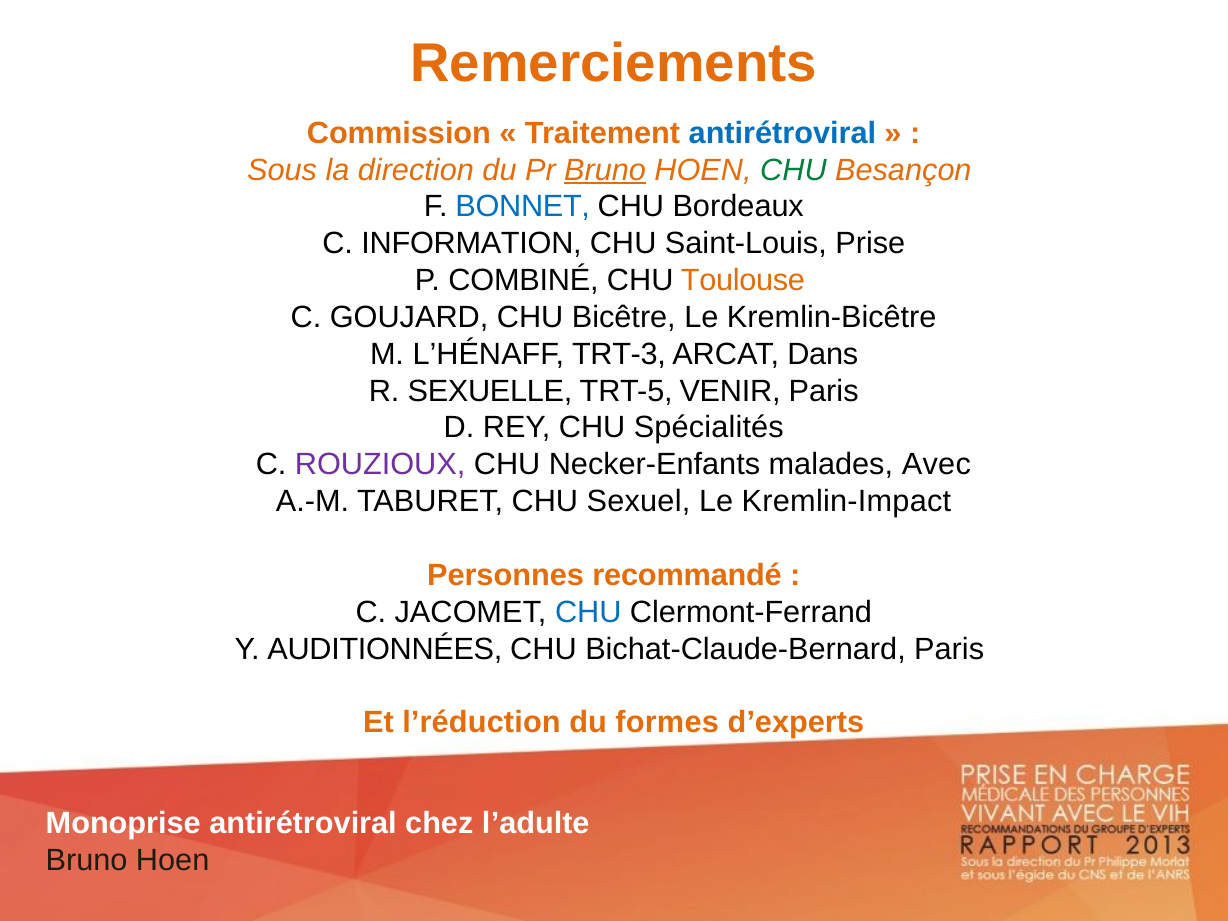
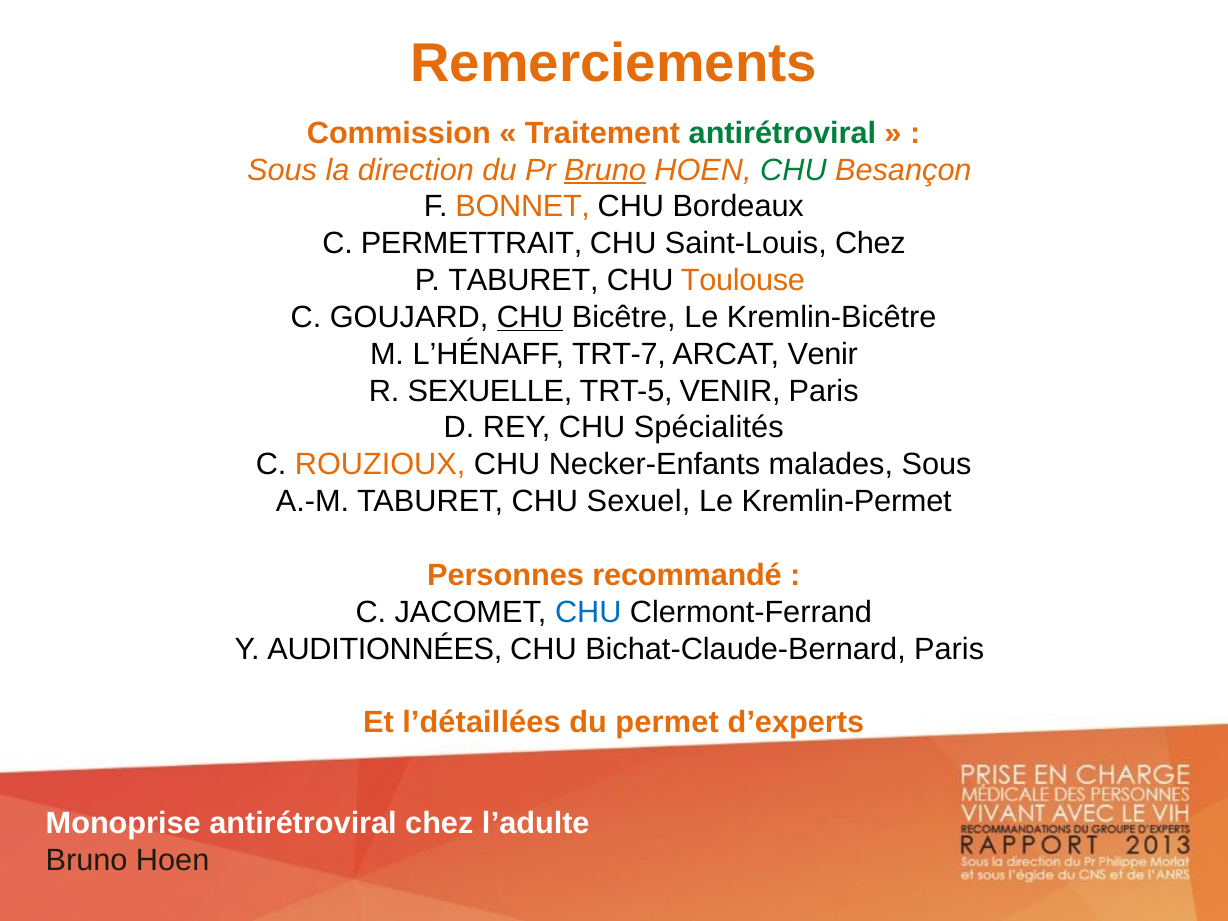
antirétroviral colour: blue -> green (782, 133)
BONNET colour: blue -> orange (523, 207)
INFORMATION: INFORMATION -> PERMETTRAIT (472, 244)
Saint-Louis Prise: Prise -> Chez (870, 244)
P COMBINÉ: COMBINÉ -> TABURET (524, 280)
CHU underline: none -> present (530, 317)
TRT-3: TRT-3 -> TRT-7 (619, 354)
ARCAT Dans: Dans -> Venir (823, 354)
ROUZIOUX colour: purple -> orange (380, 465)
malades Avec: Avec -> Sous (937, 465)
Kremlin-Impact: Kremlin-Impact -> Kremlin-Permet (847, 502)
l’réduction: l’réduction -> l’détaillées (481, 723)
formes: formes -> permet (667, 723)
